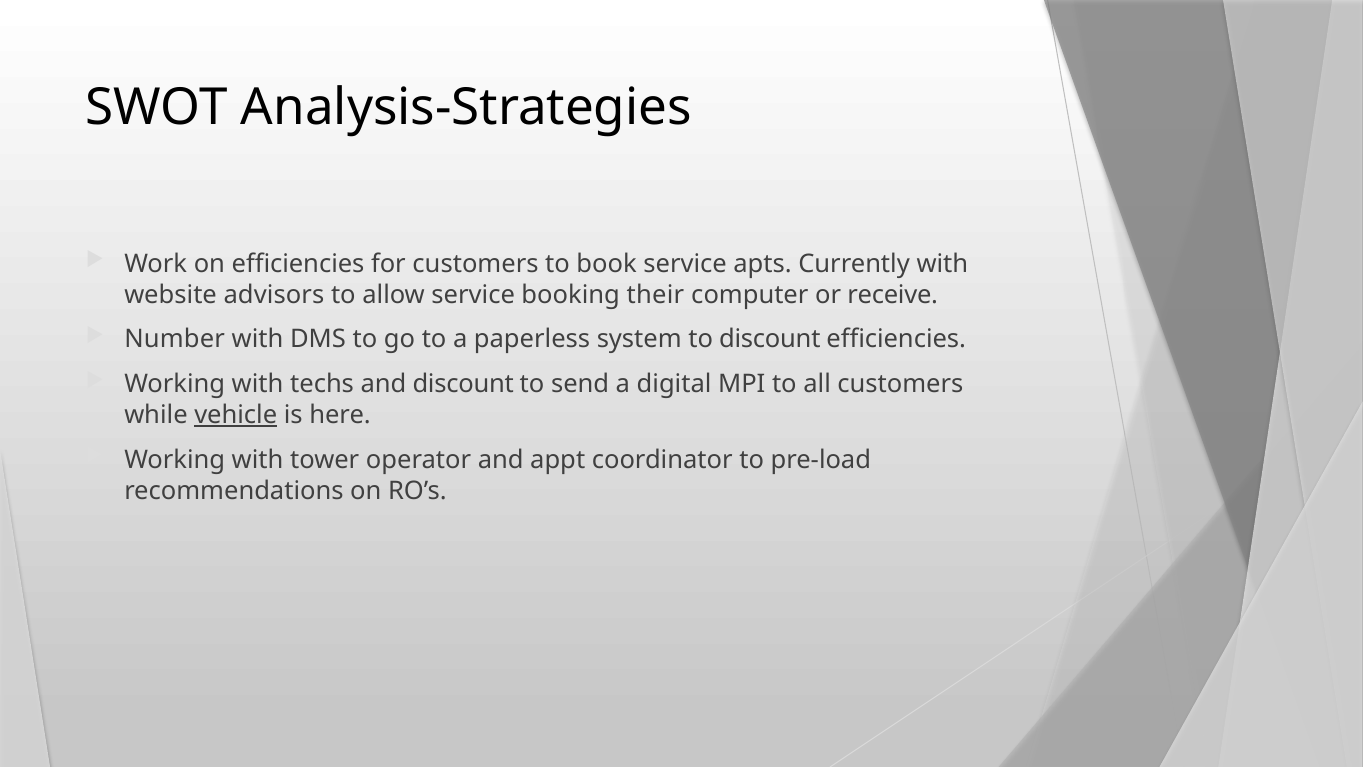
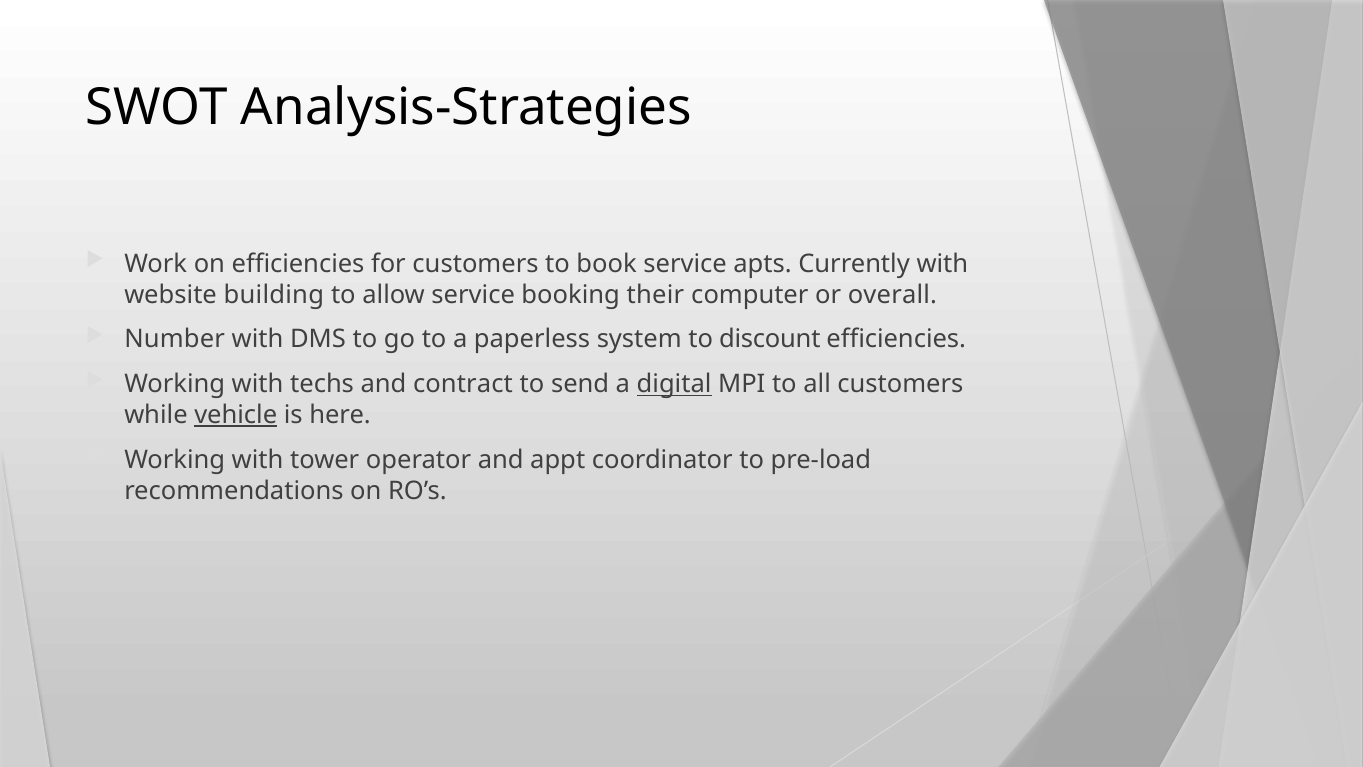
advisors: advisors -> building (274, 294)
receive: receive -> overall (892, 294)
and discount: discount -> contract (463, 384)
digital underline: none -> present (674, 384)
